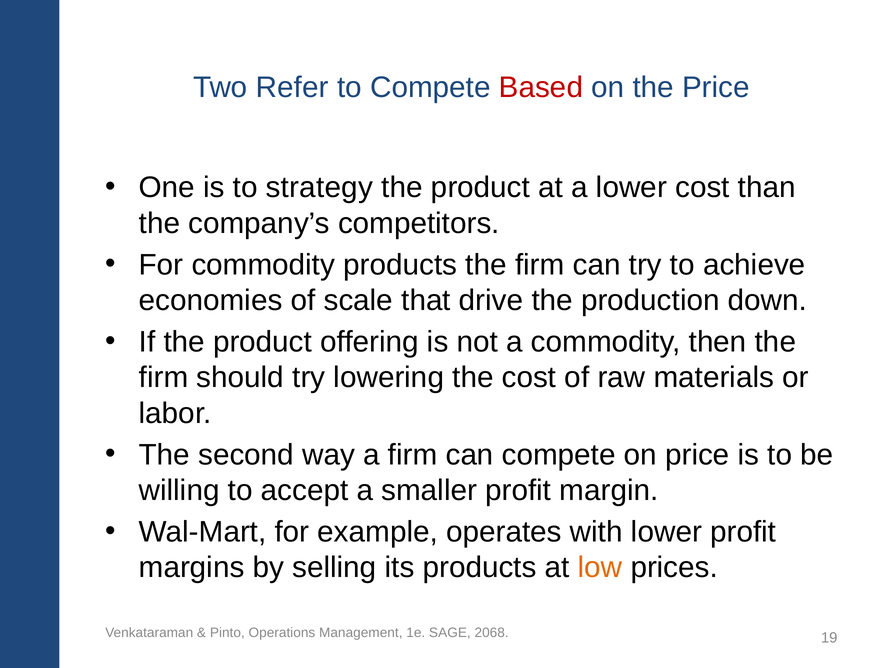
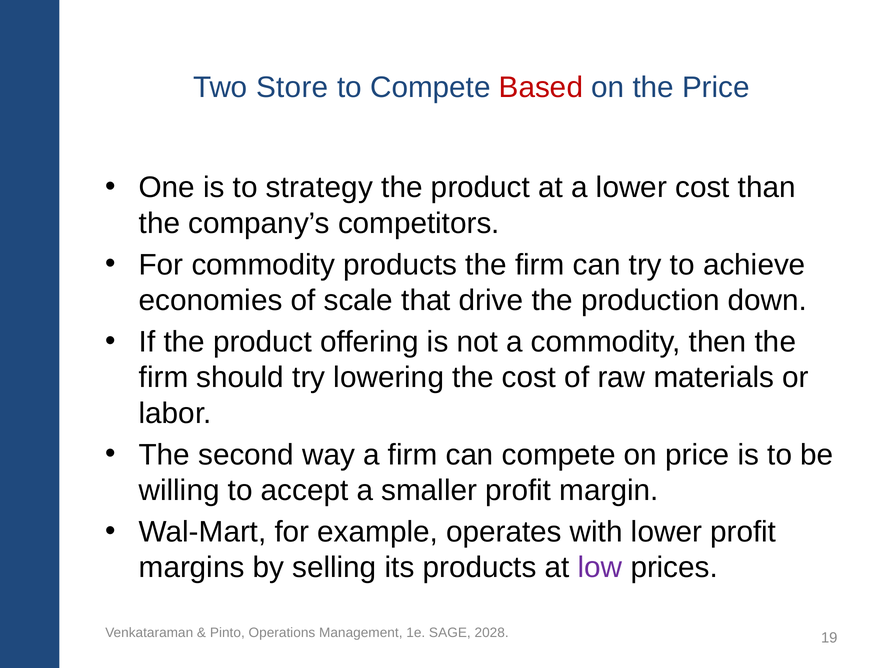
Refer: Refer -> Store (292, 87)
low colour: orange -> purple (600, 568)
2068: 2068 -> 2028 (492, 633)
